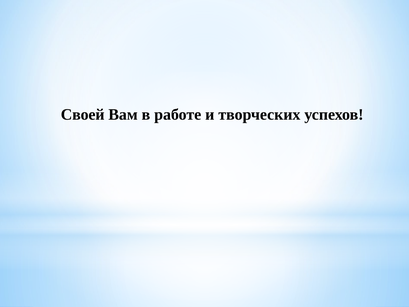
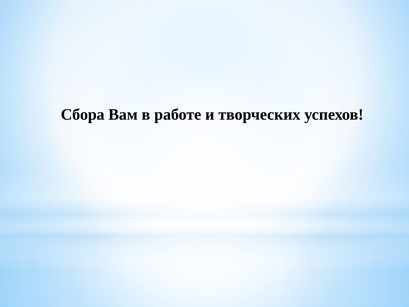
Своей: Своей -> Сбора (83, 115)
